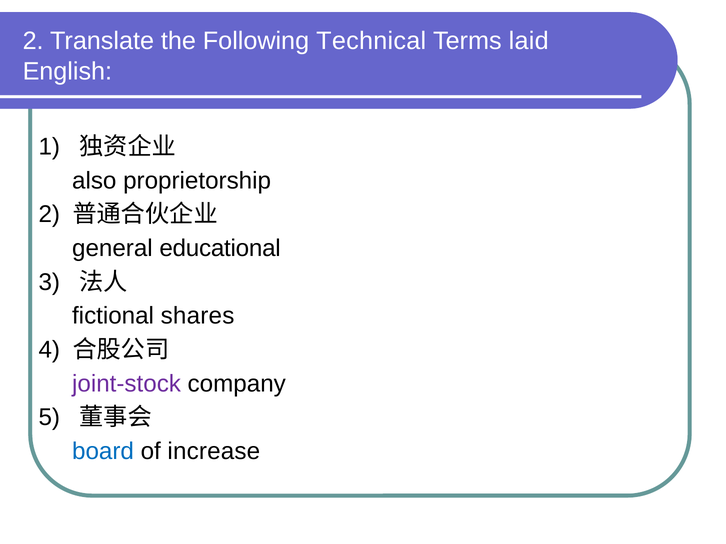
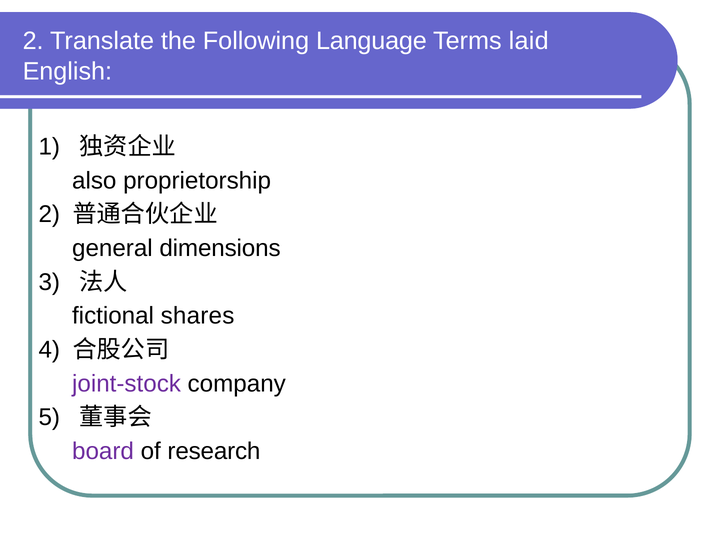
Technical: Technical -> Language (371, 41)
educational: educational -> dimensions (220, 248)
board colour: blue -> purple (103, 452)
increase: increase -> research (214, 452)
